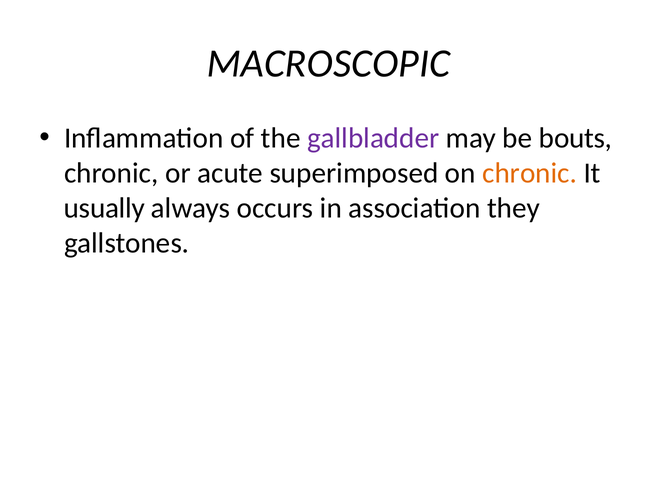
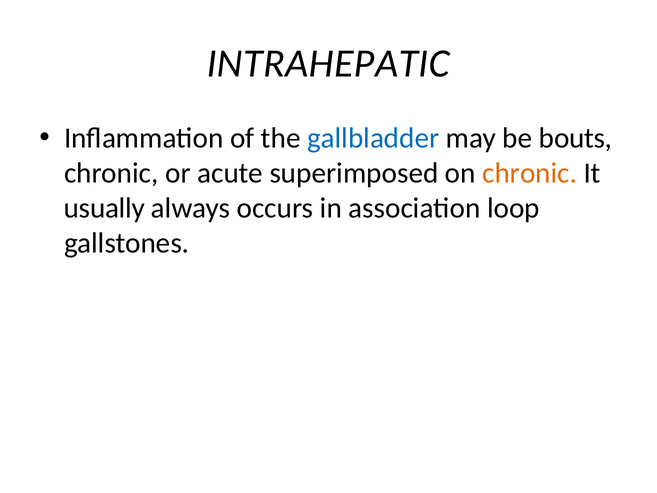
MACROSCOPIC: MACROSCOPIC -> INTRAHEPATIC (328, 64)
gallbladder colour: purple -> blue (373, 138)
they: they -> loop (513, 208)
